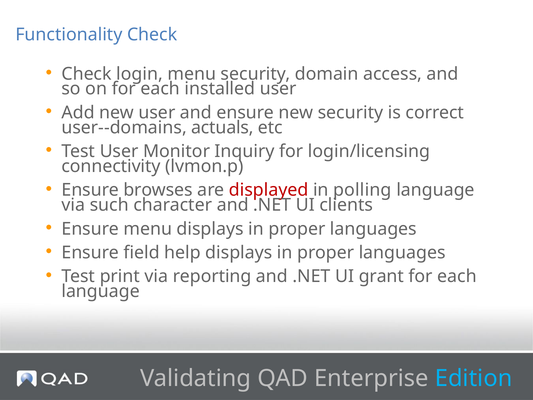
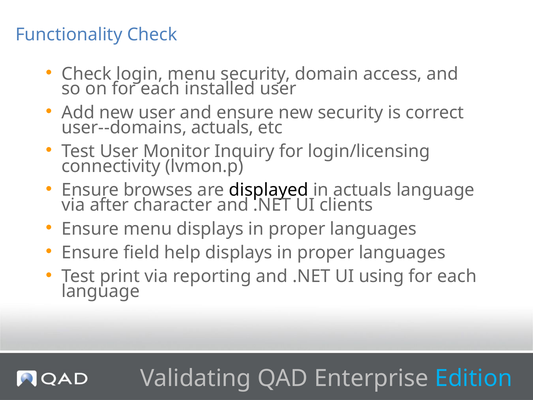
displayed colour: red -> black (269, 190)
in polling: polling -> actuals (363, 190)
such: such -> after (109, 205)
grant: grant -> using (381, 276)
